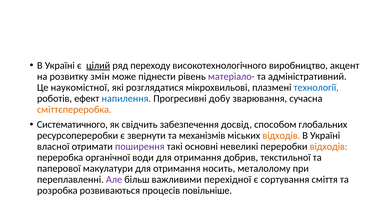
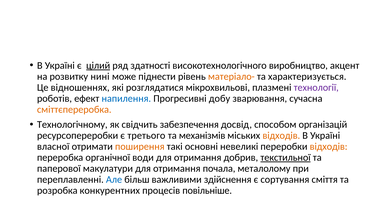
переходу: переходу -> здатності (150, 65)
змін: змін -> нині (100, 76)
матеріало- colour: purple -> orange (231, 76)
адміністративний: адміністративний -> характеризується (307, 76)
наукомістної: наукомістної -> відношеннях (80, 87)
технології colour: blue -> purple (316, 87)
Систематичного: Систематичного -> Технологічному (72, 124)
глобальних: глобальних -> організацій (323, 124)
звернути: звернути -> третього (146, 135)
поширення colour: purple -> orange (140, 146)
текстильної underline: none -> present (286, 157)
носить: носить -> почала (219, 168)
Але colour: purple -> blue (114, 179)
перехідної: перехідної -> здійснення (228, 179)
розвиваються: розвиваються -> конкурентних (110, 190)
